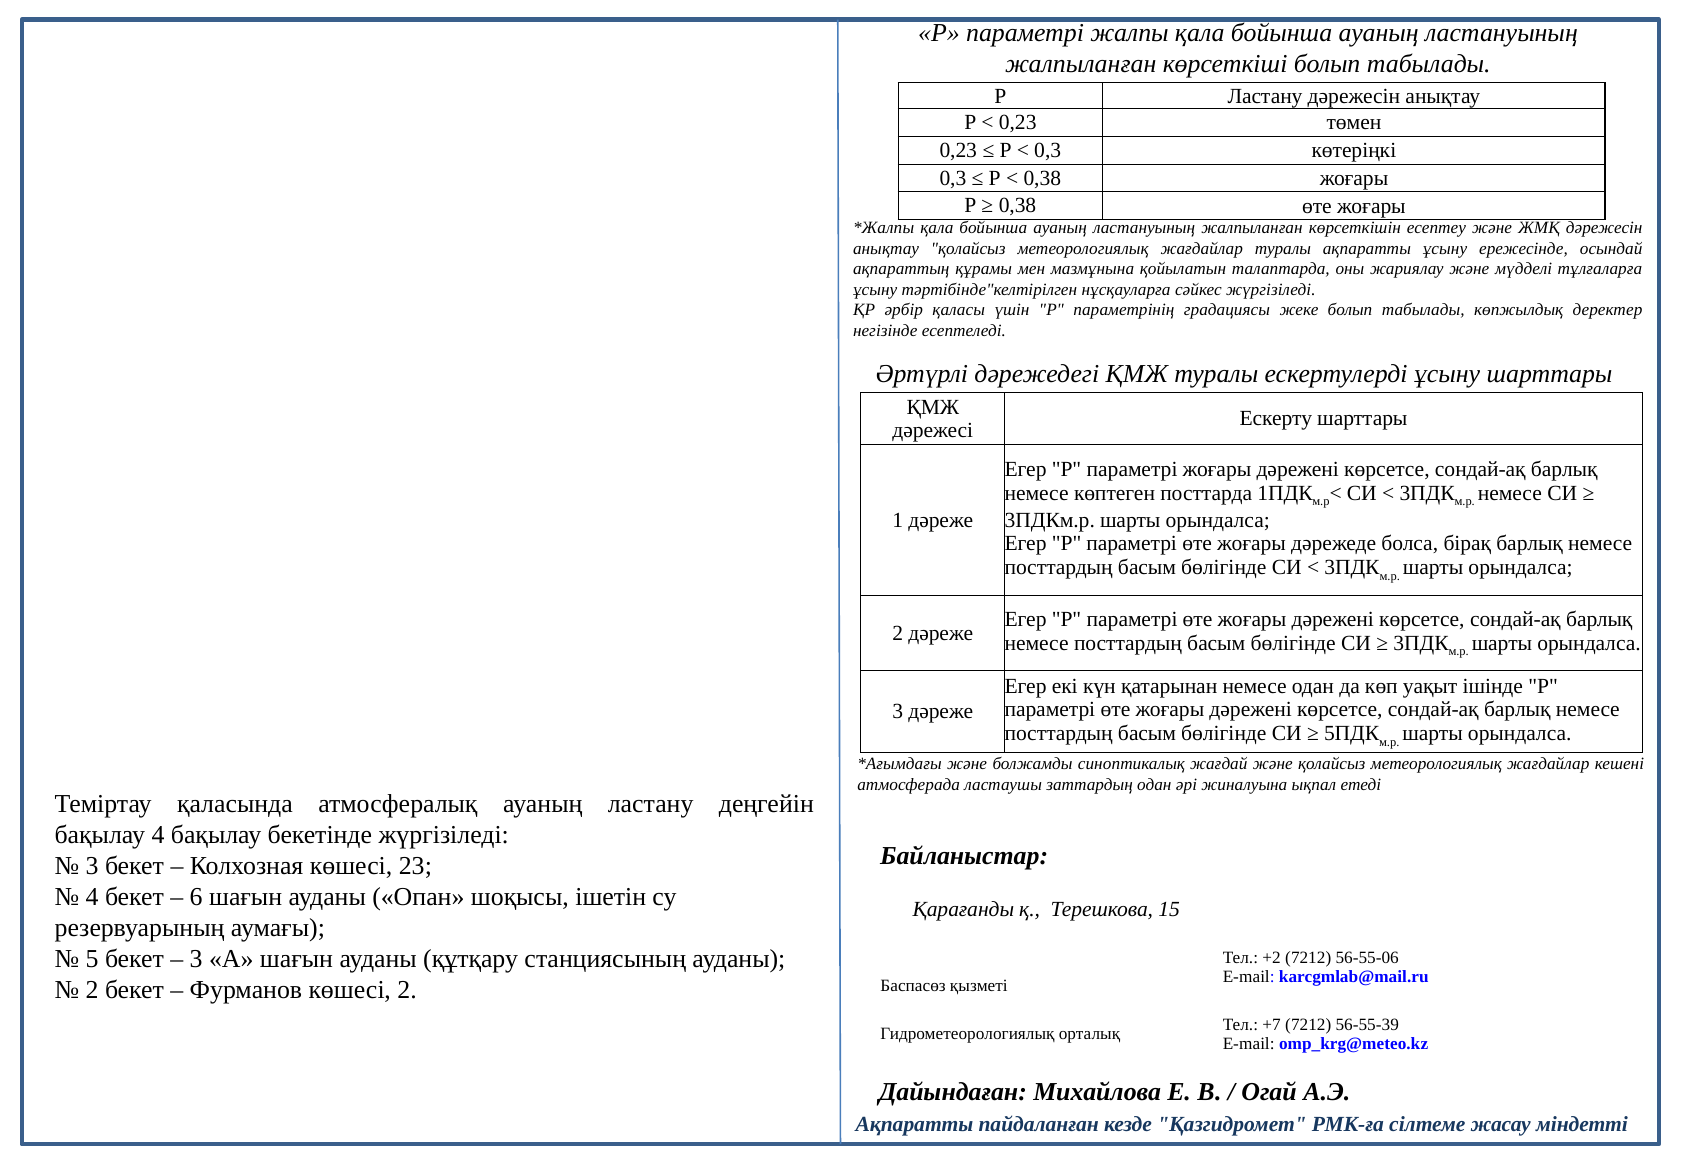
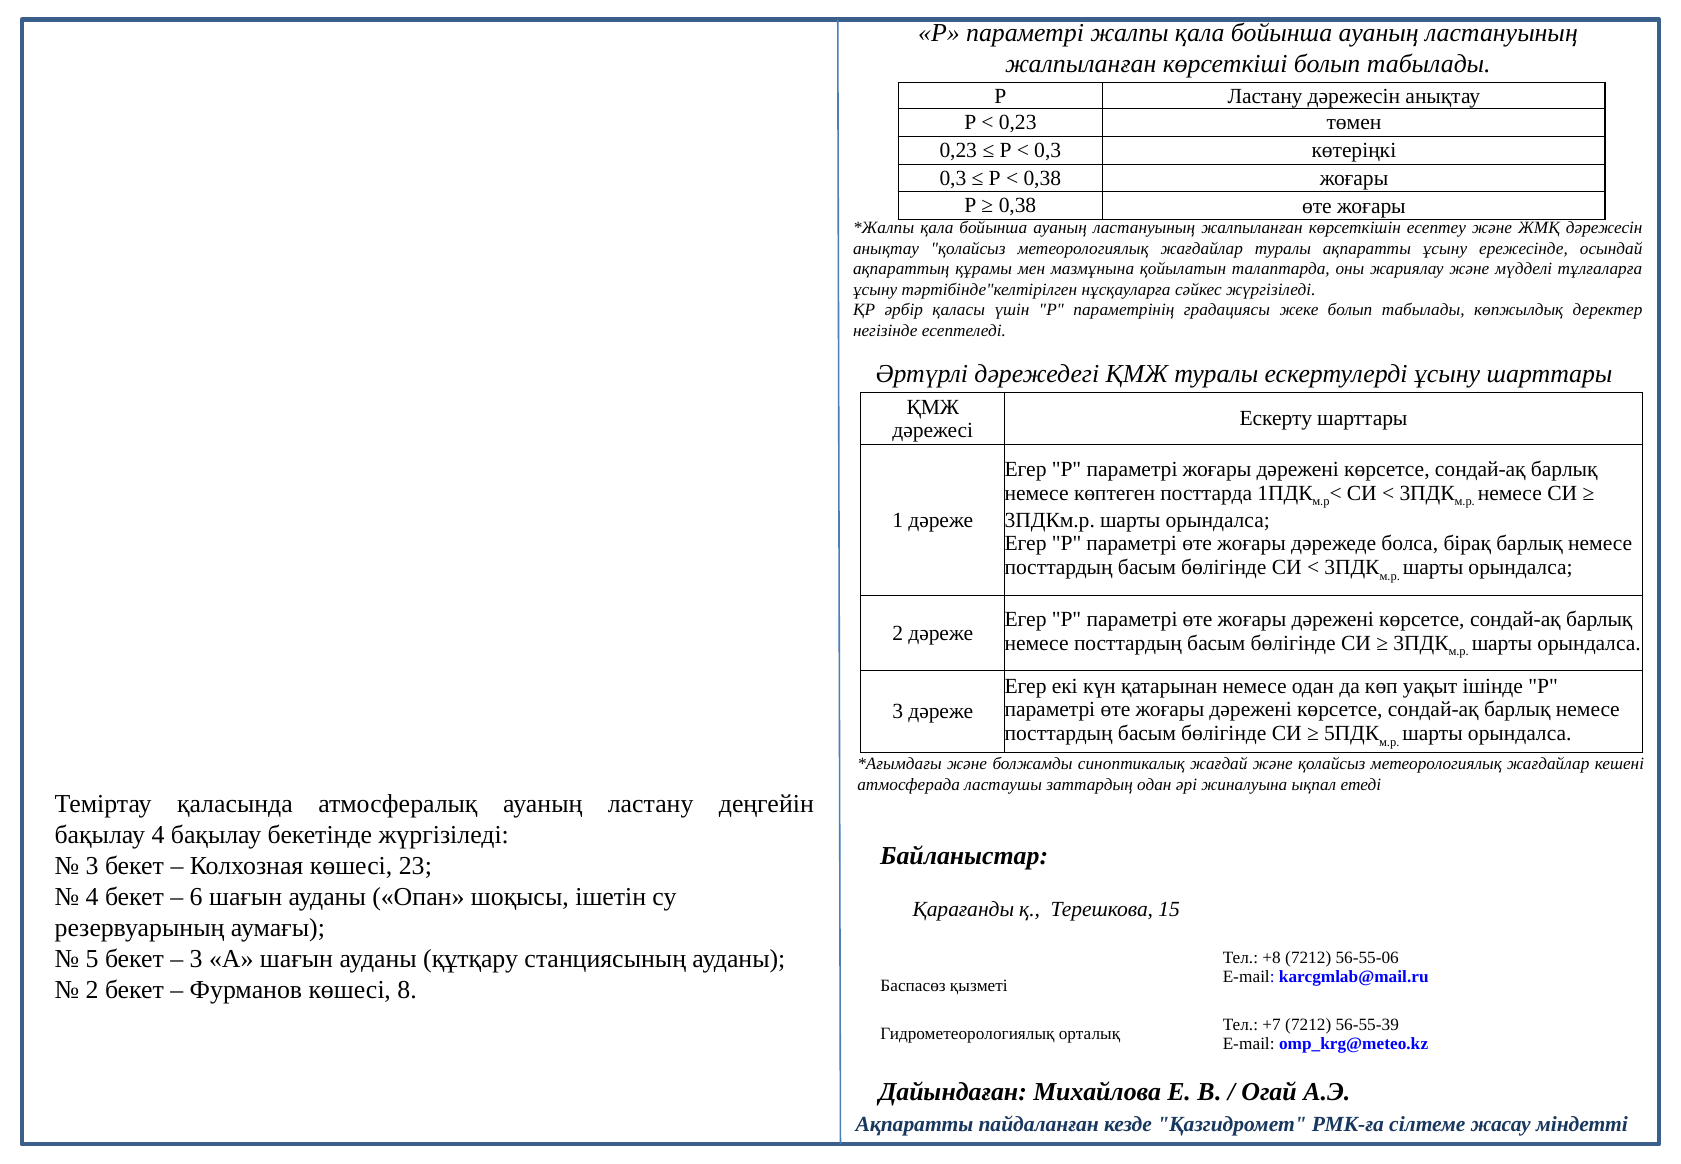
+2: +2 -> +8 (1272, 957)
көшесі 2: 2 -> 8 (407, 990)
